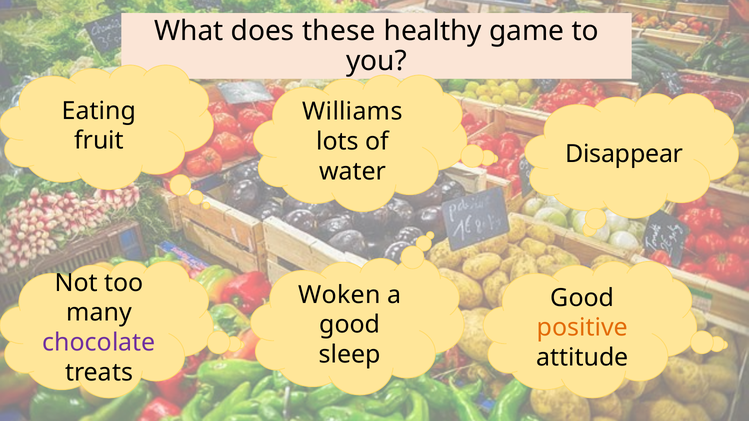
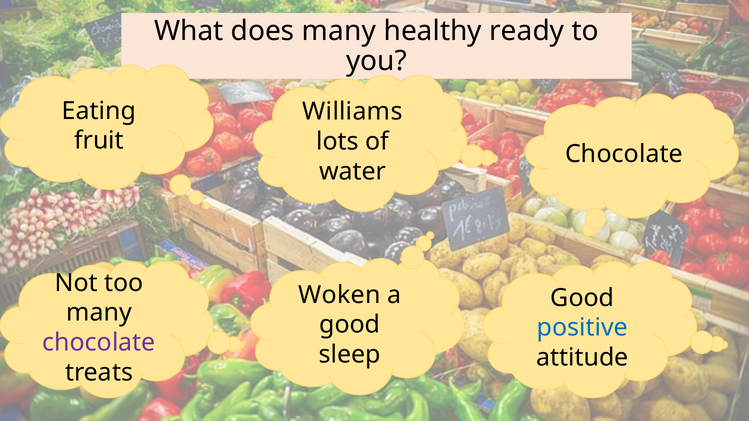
does these: these -> many (339, 31)
game: game -> ready (527, 31)
Disappear: Disappear -> Chocolate (624, 154)
positive colour: orange -> blue (582, 328)
